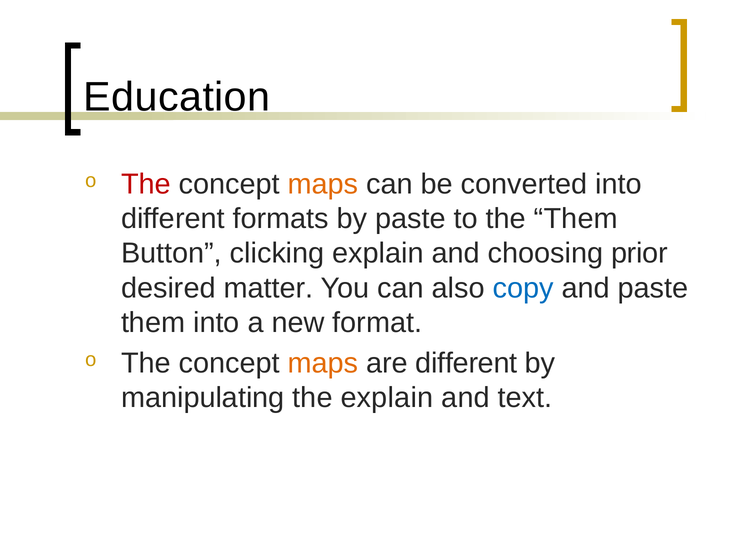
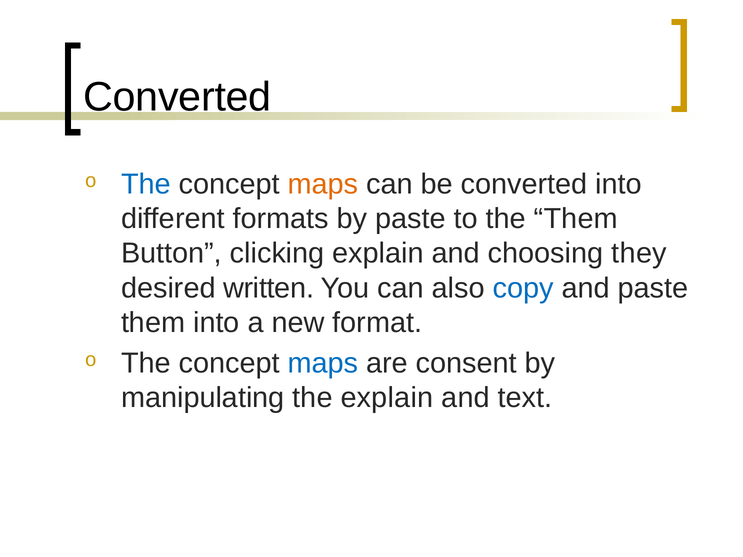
Education: Education -> Converted (177, 97)
The colour: red -> blue (146, 184)
prior: prior -> they (639, 253)
matter: matter -> written (269, 288)
maps colour: orange -> blue (323, 363)
are different: different -> consent (466, 363)
